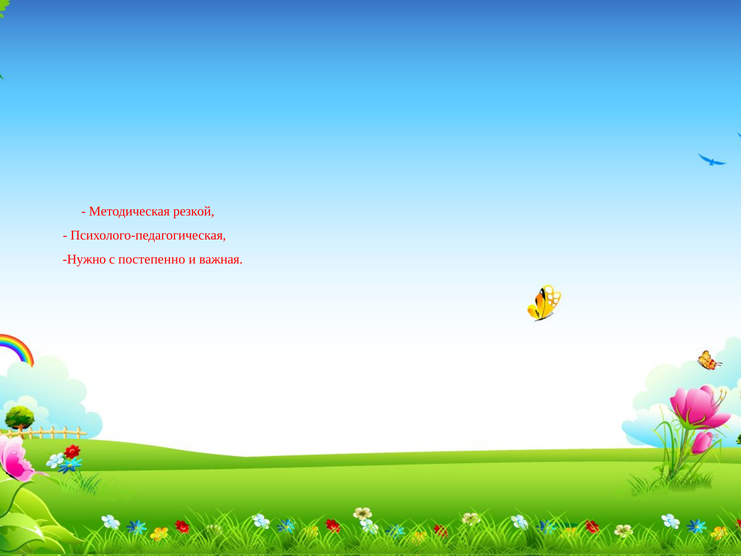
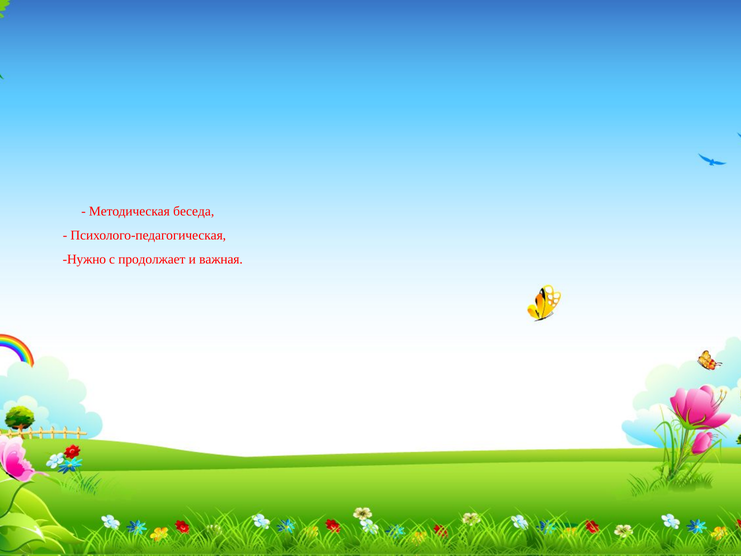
резкой: резкой -> беседа (194, 211)
постепенно: постепенно -> продолжает (152, 259)
